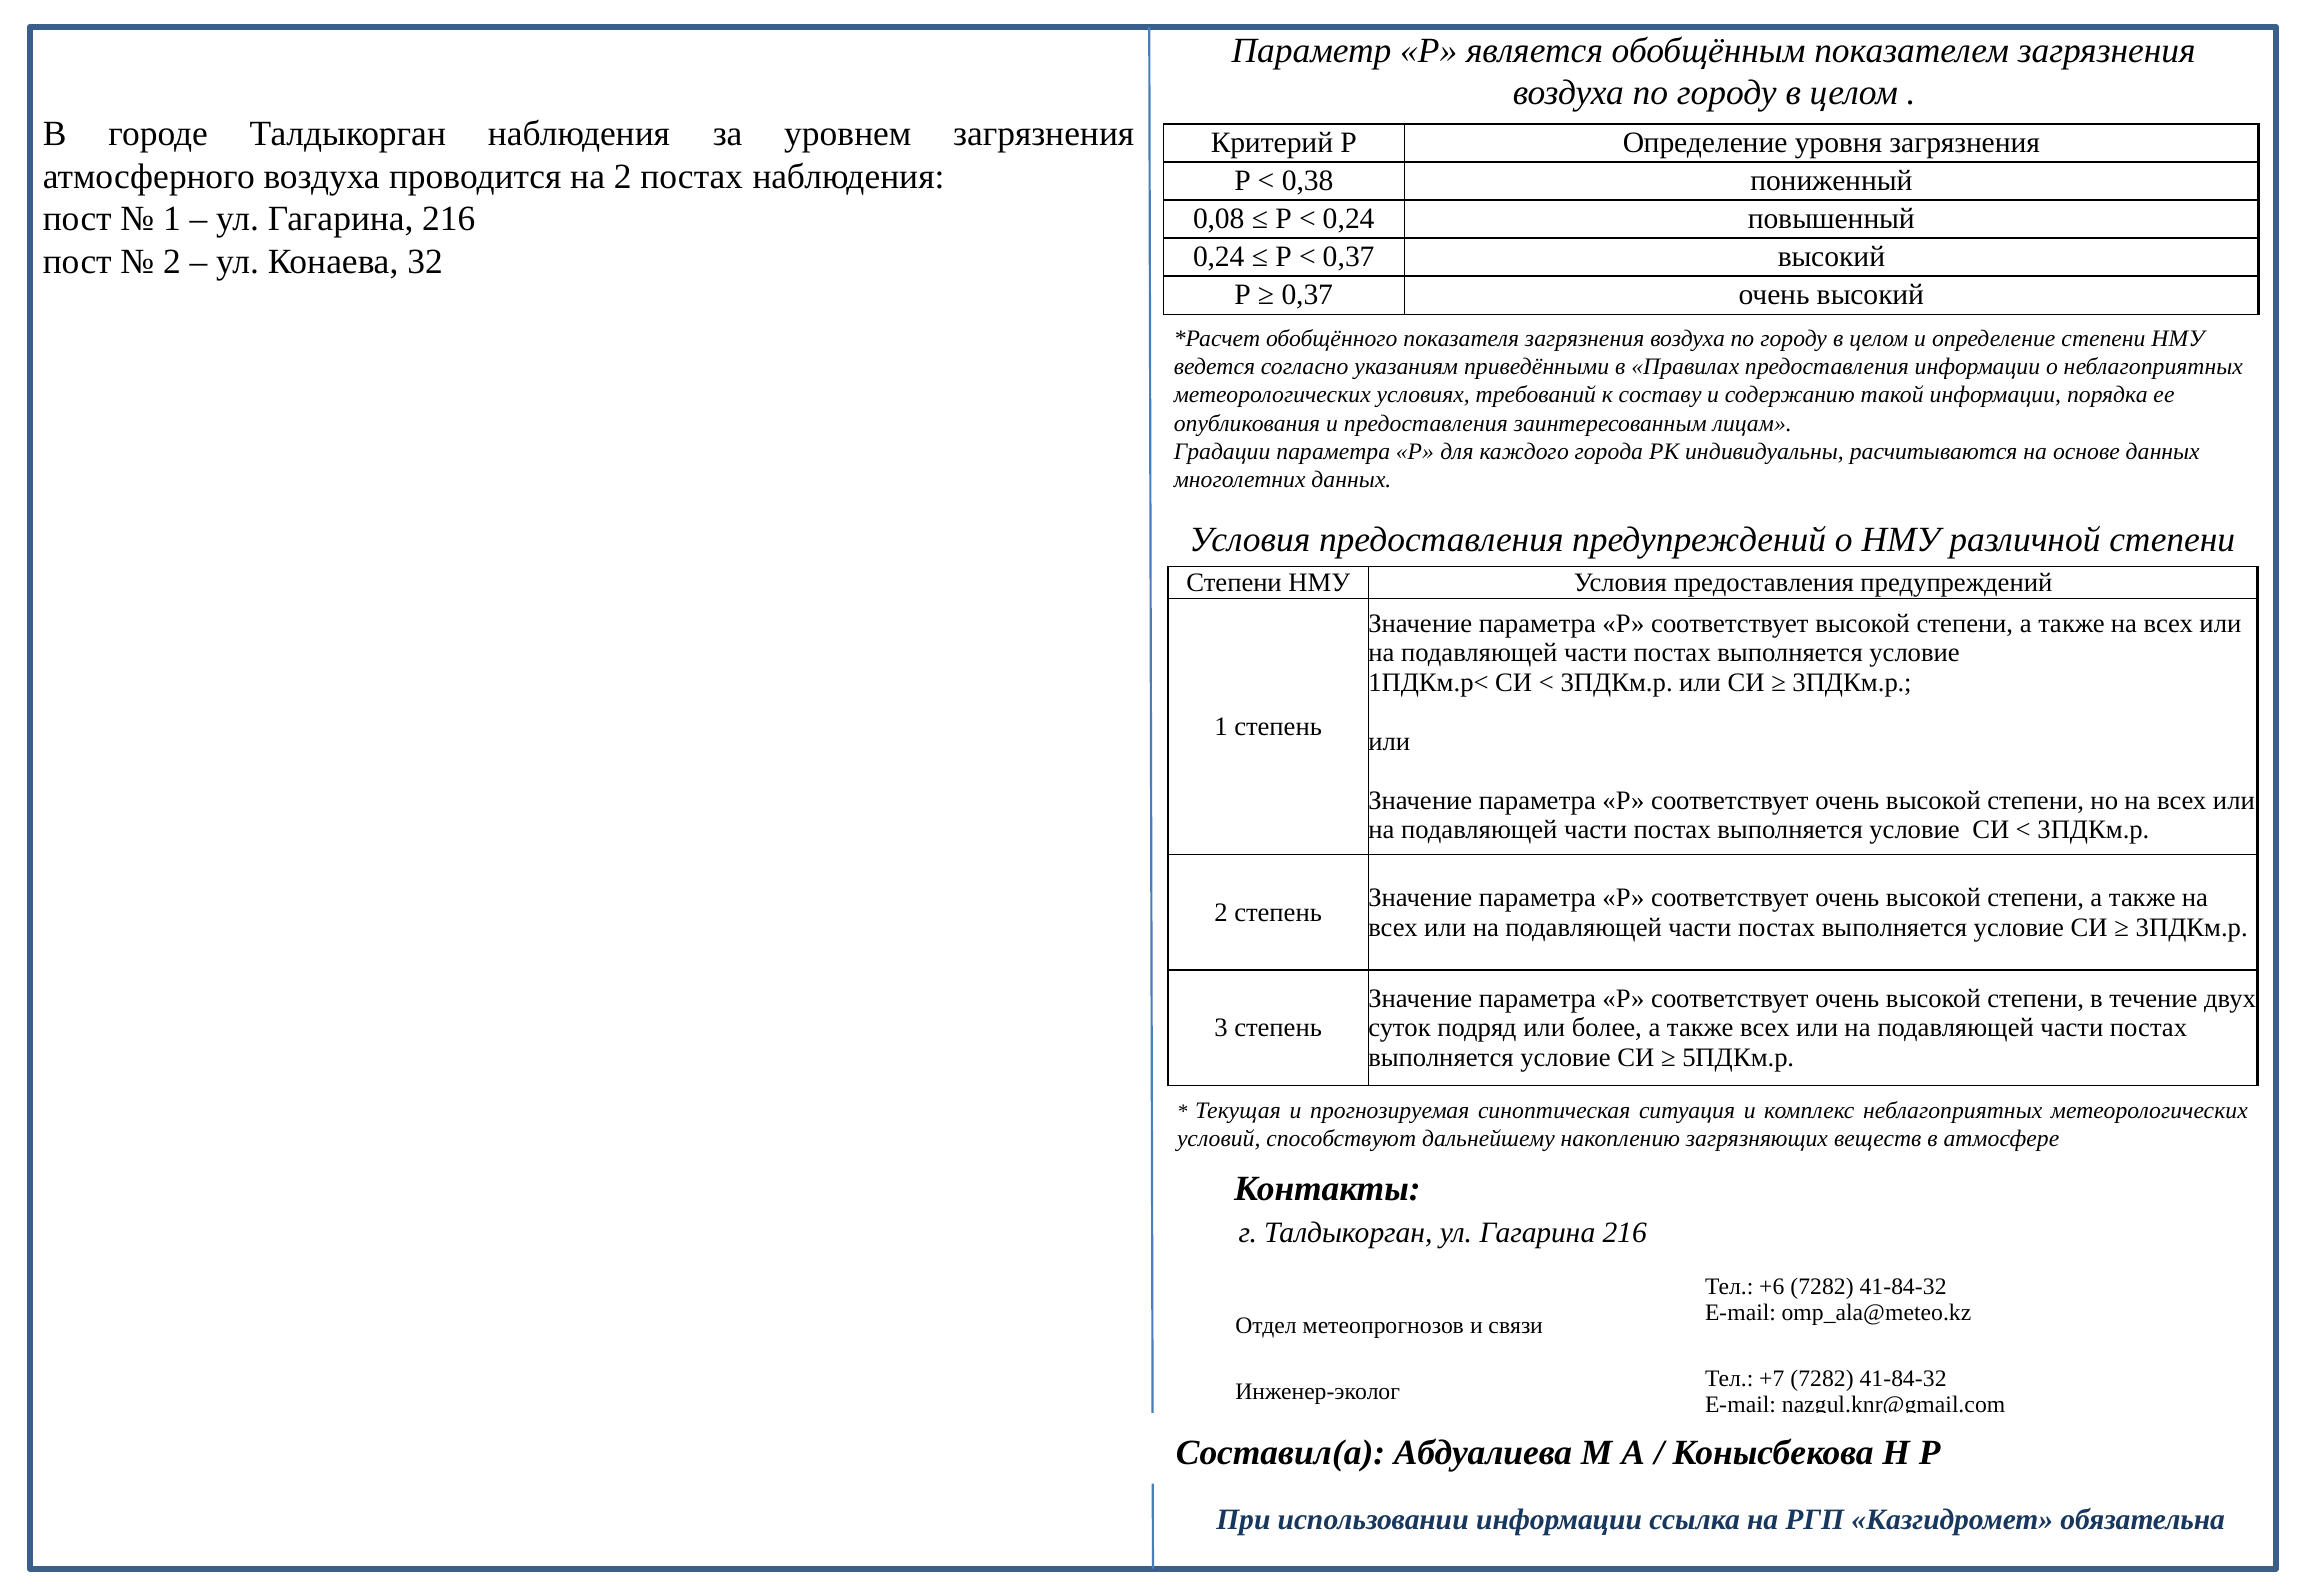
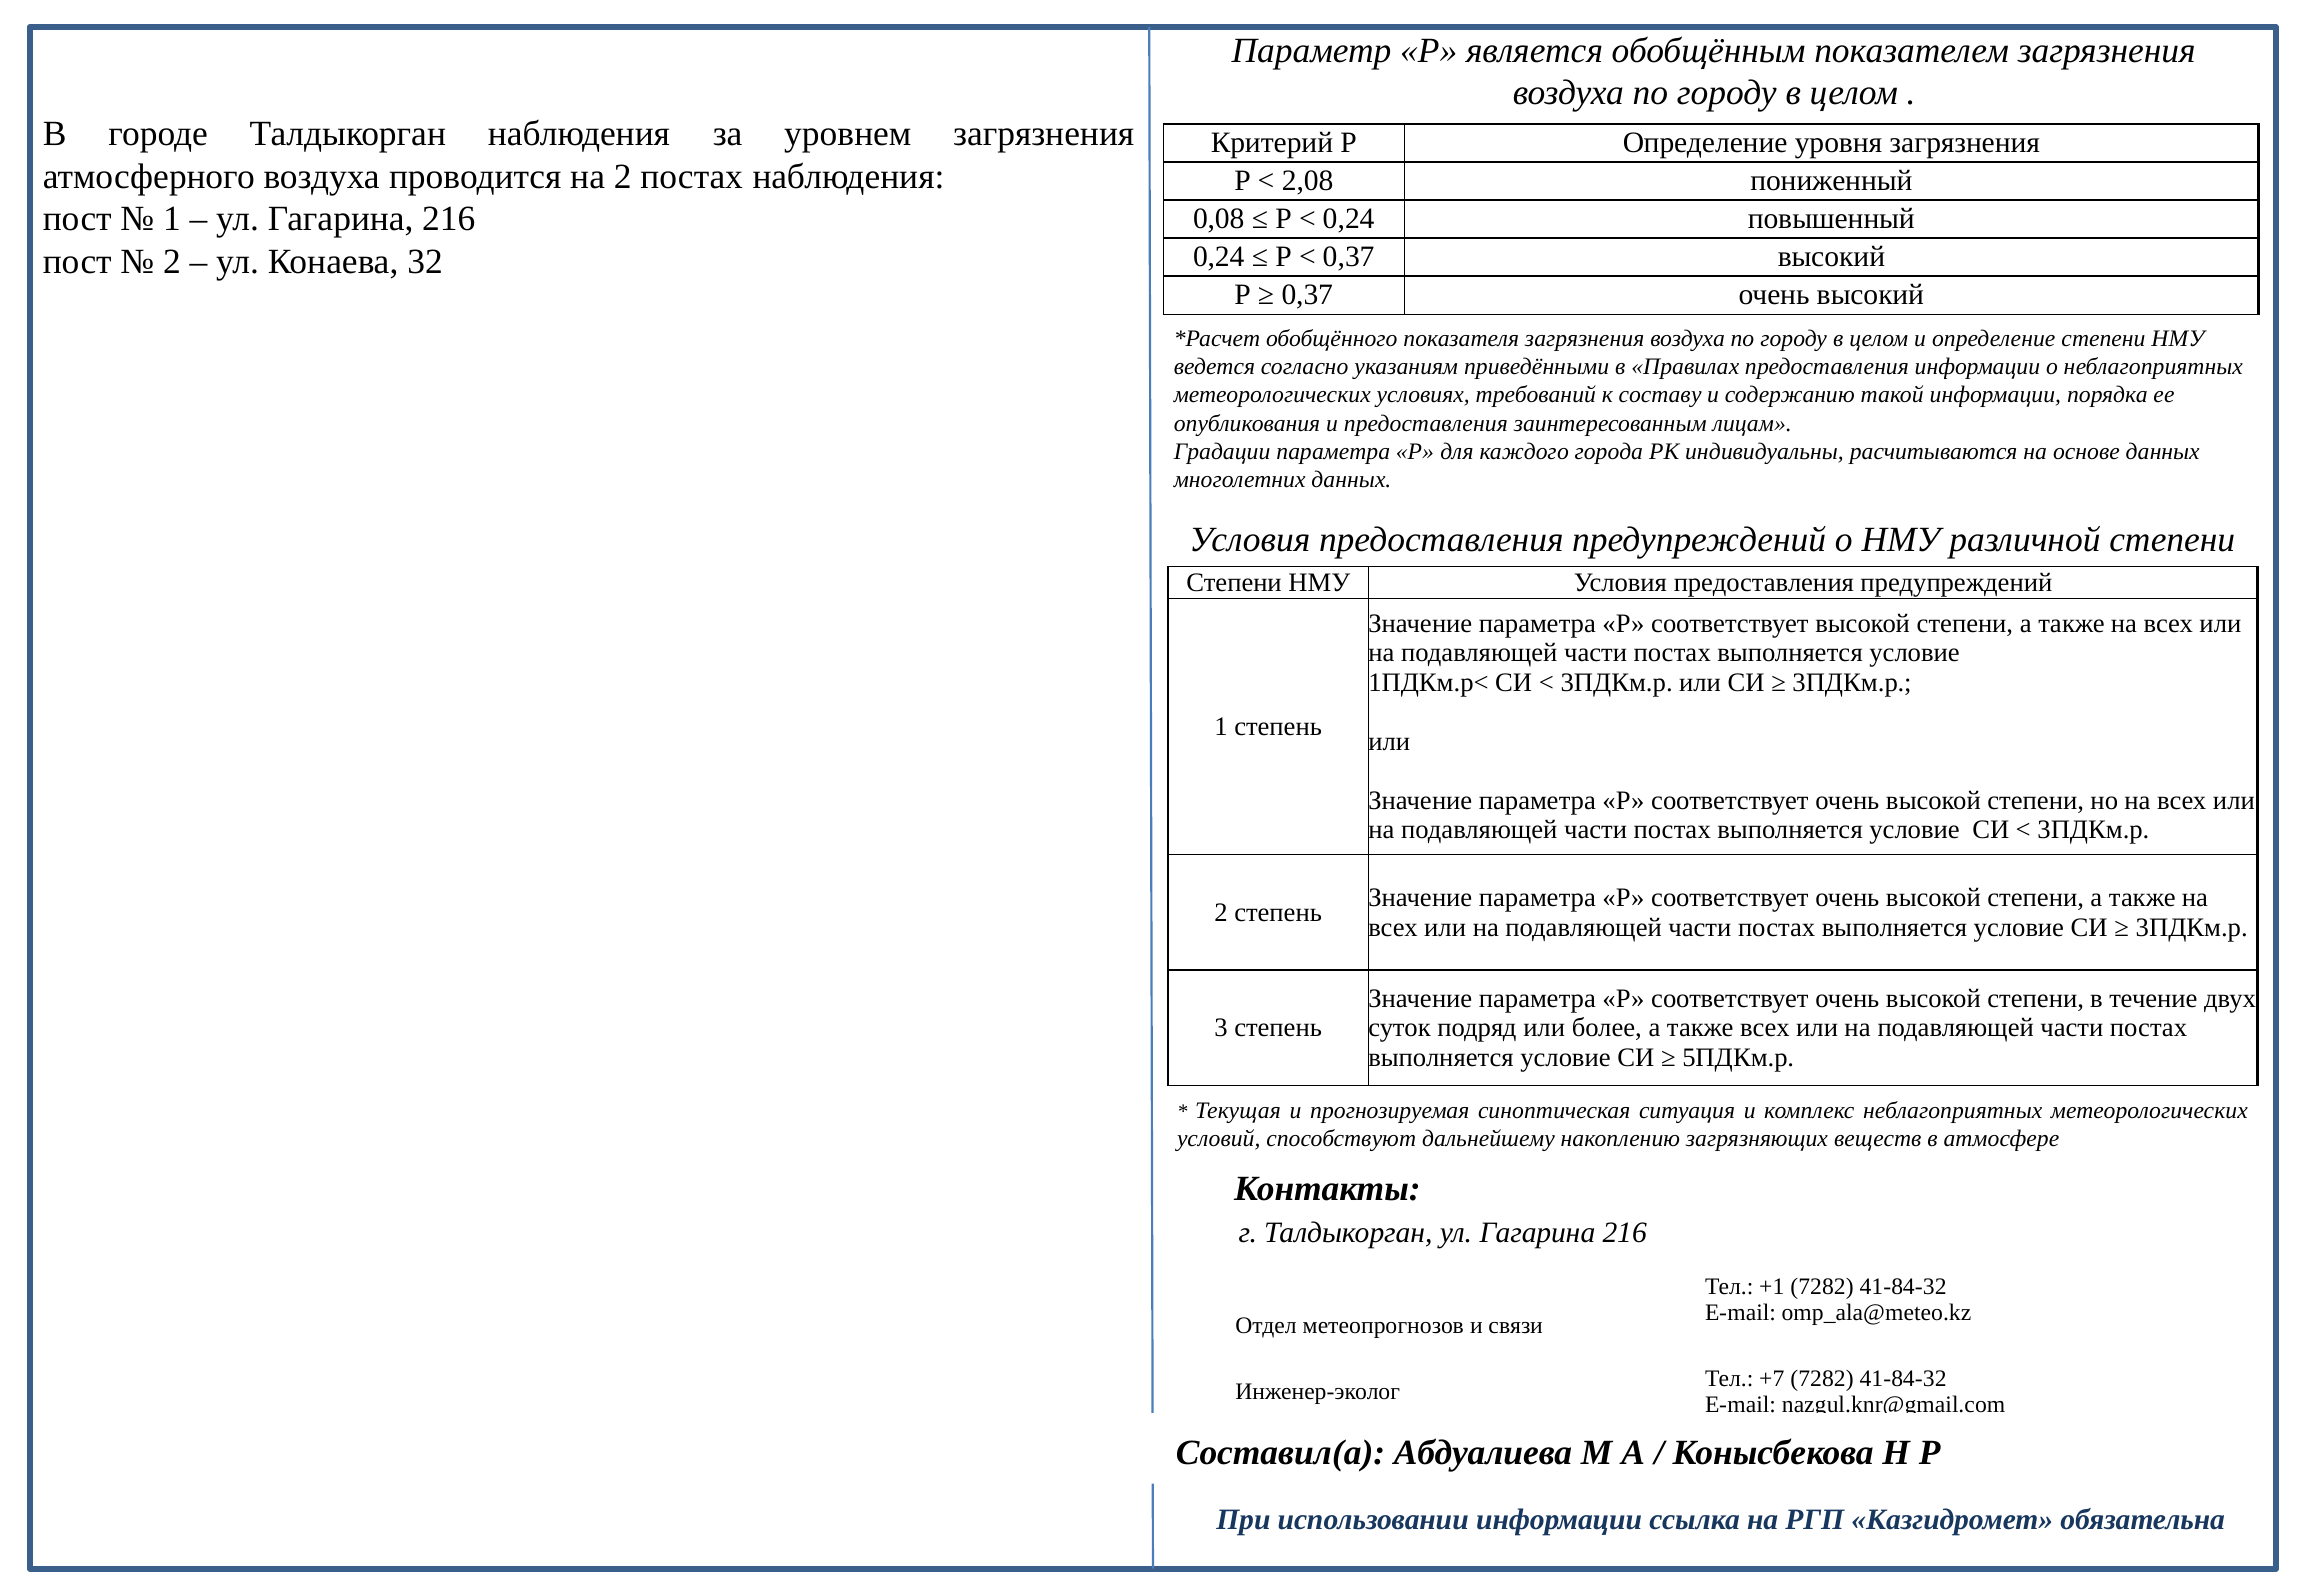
0,38: 0,38 -> 2,08 (1308, 181)
+6: +6 -> +1 (1772, 1287)
